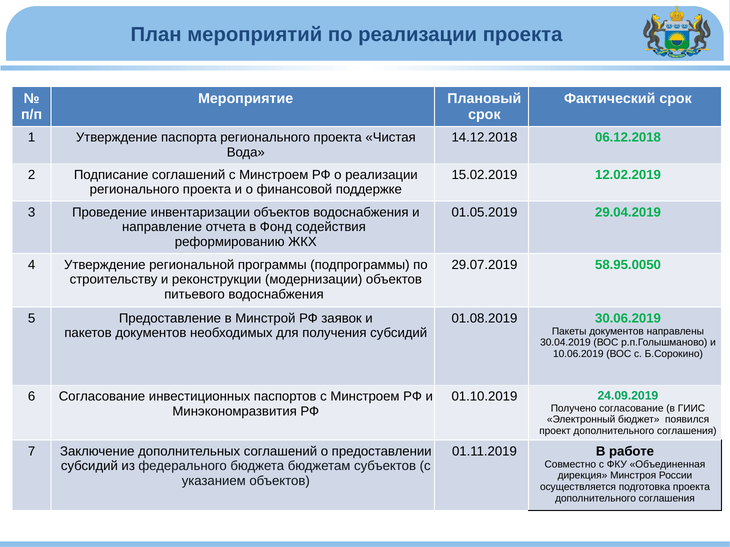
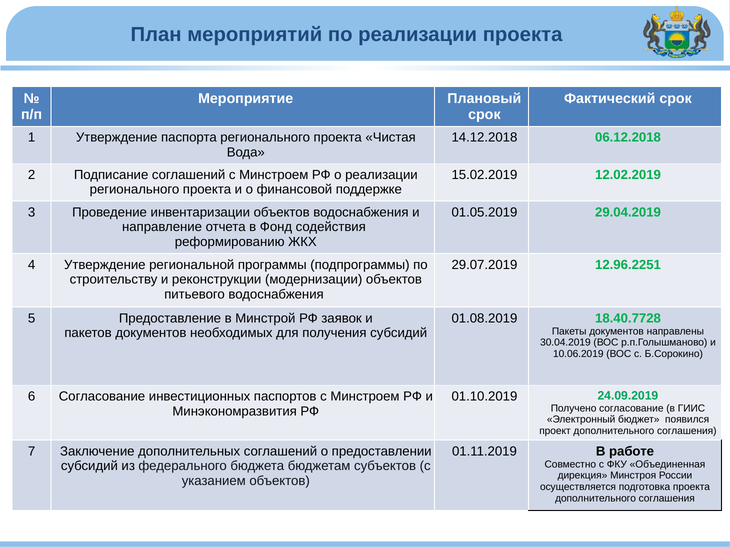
58.95.0050: 58.95.0050 -> 12.96.2251 (628, 265)
30.06.2019: 30.06.2019 -> 18.40.7728 (628, 319)
